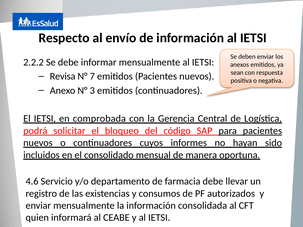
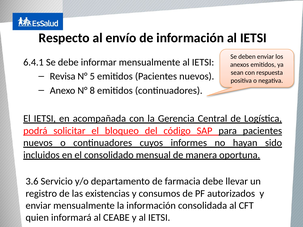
2.2.2: 2.2.2 -> 6.4.1 (34, 62)
7: 7 -> 5 (92, 76)
3: 3 -> 8 (92, 91)
comprobada: comprobada -> acompañada (99, 119)
4.6: 4.6 -> 3.6 (32, 182)
